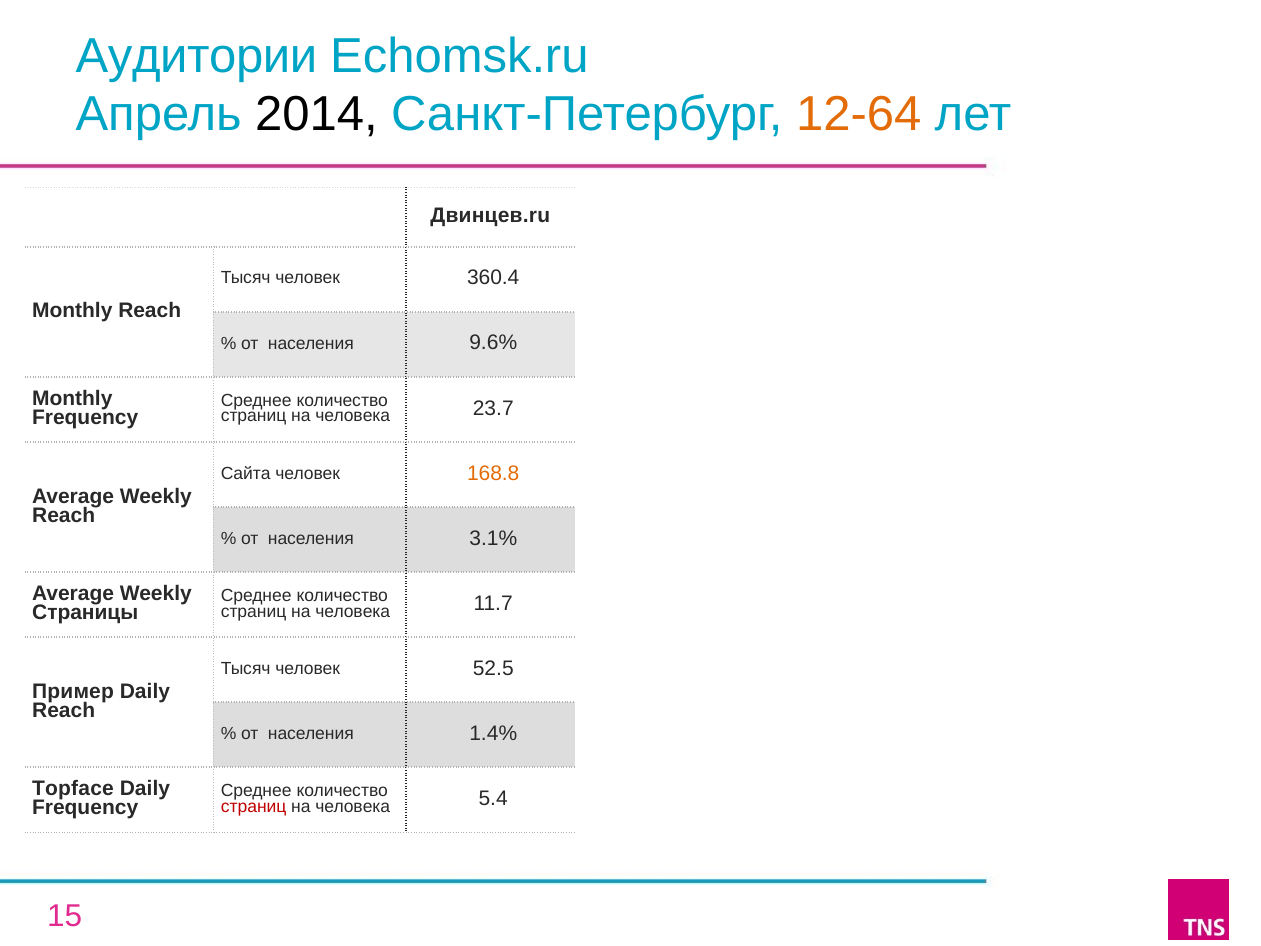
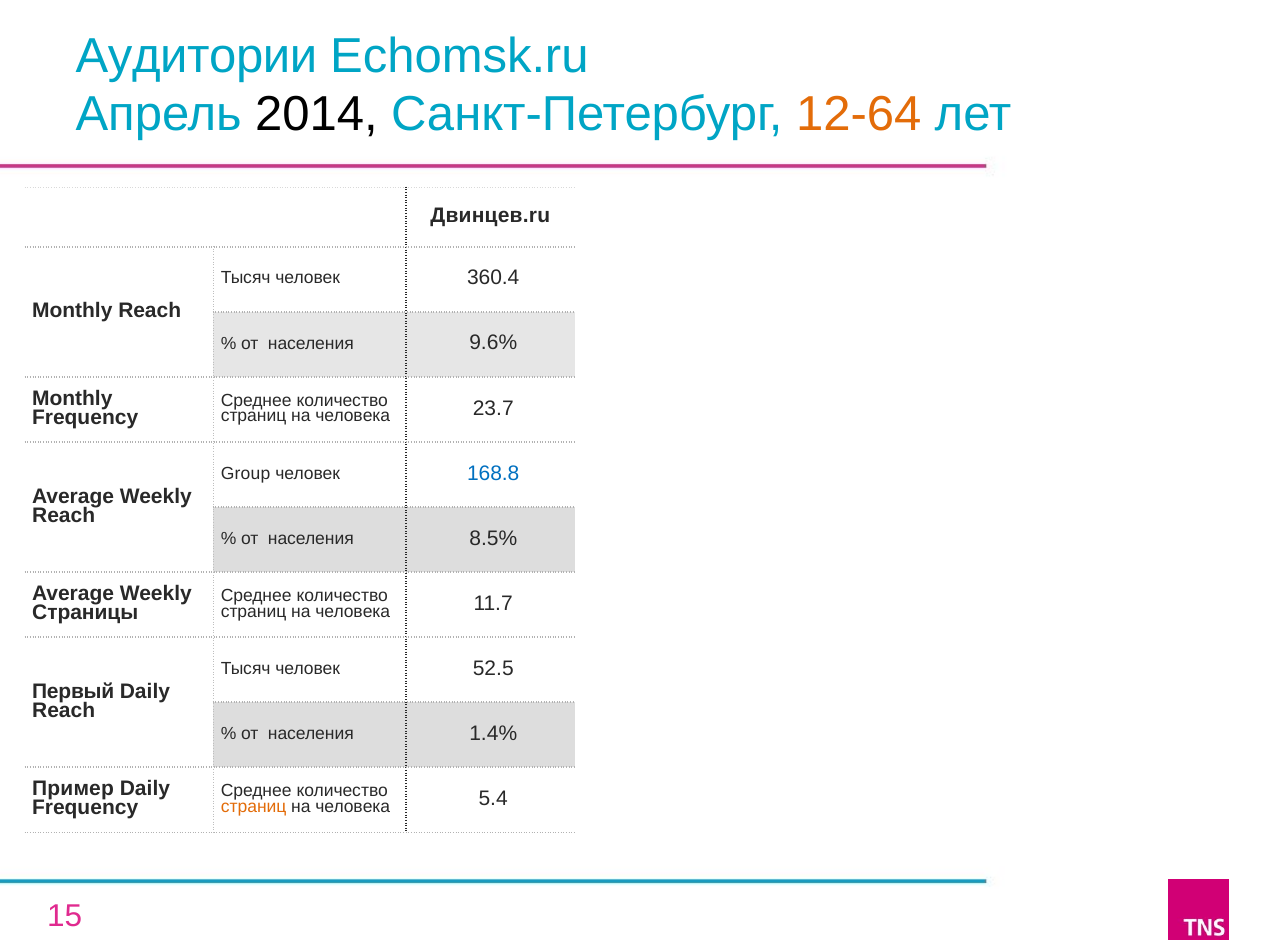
Сайта: Сайта -> Group (246, 473)
168.8 colour: orange -> blue (493, 473)
3.1%: 3.1% -> 8.5% (493, 538)
Пример: Пример -> Первый (73, 691)
Topface: Topface -> Пример (73, 789)
страниц colour: red -> orange (254, 806)
